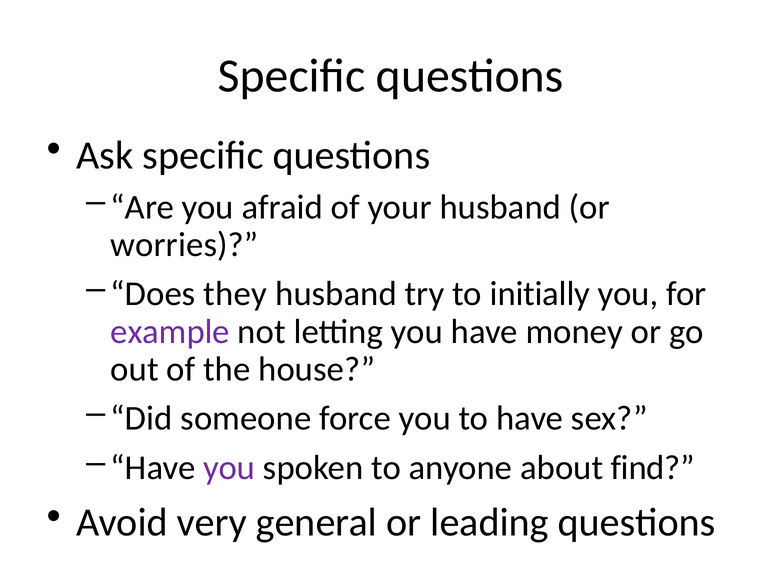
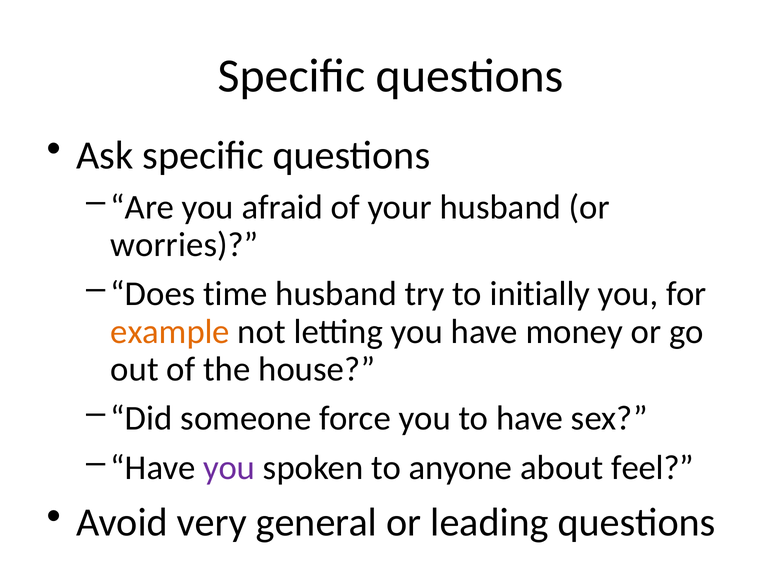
they: they -> time (235, 294)
example colour: purple -> orange (170, 331)
find: find -> feel (653, 467)
